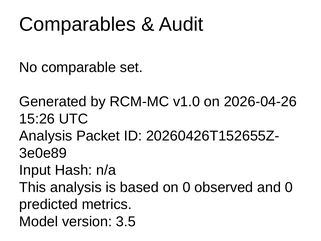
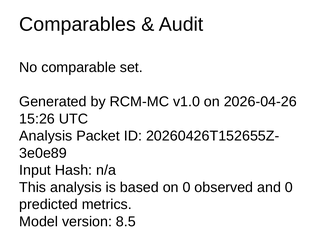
3.5: 3.5 -> 8.5 (126, 221)
